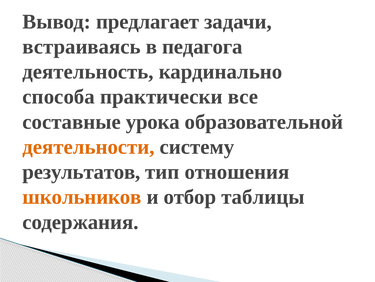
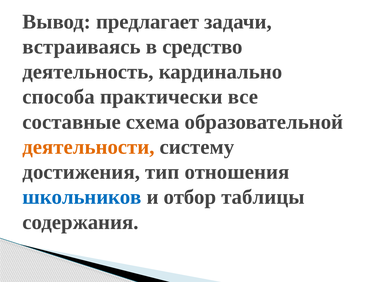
педагога: педагога -> средство (202, 47)
урока: урока -> схема (153, 122)
результатов: результатов -> достижения (81, 172)
школьников colour: orange -> blue (82, 197)
